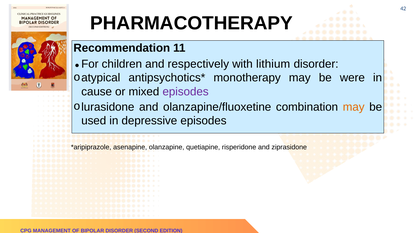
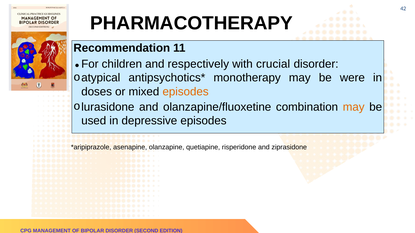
lithium: lithium -> crucial (273, 64)
cause: cause -> doses (97, 92)
episodes colour: purple -> orange (186, 92)
